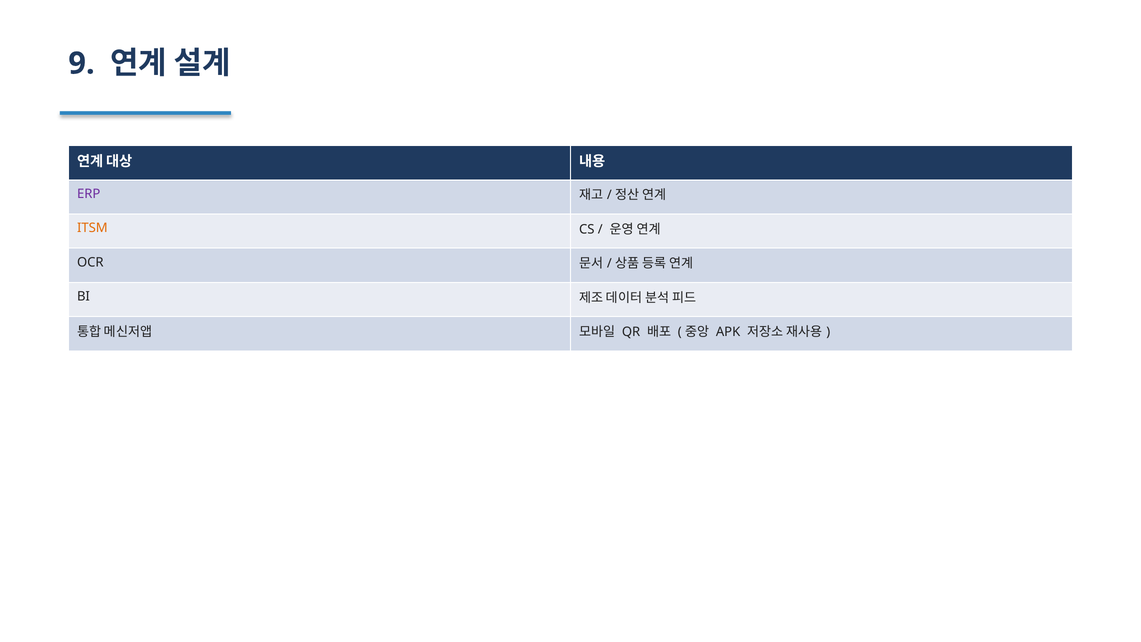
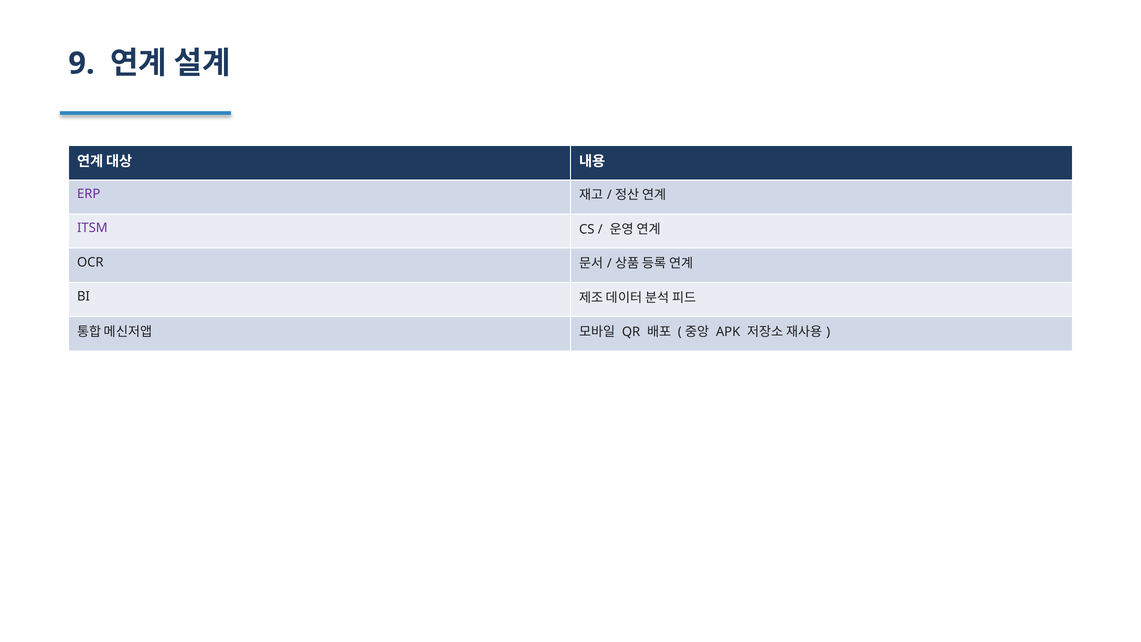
ITSM colour: orange -> purple (92, 228)
